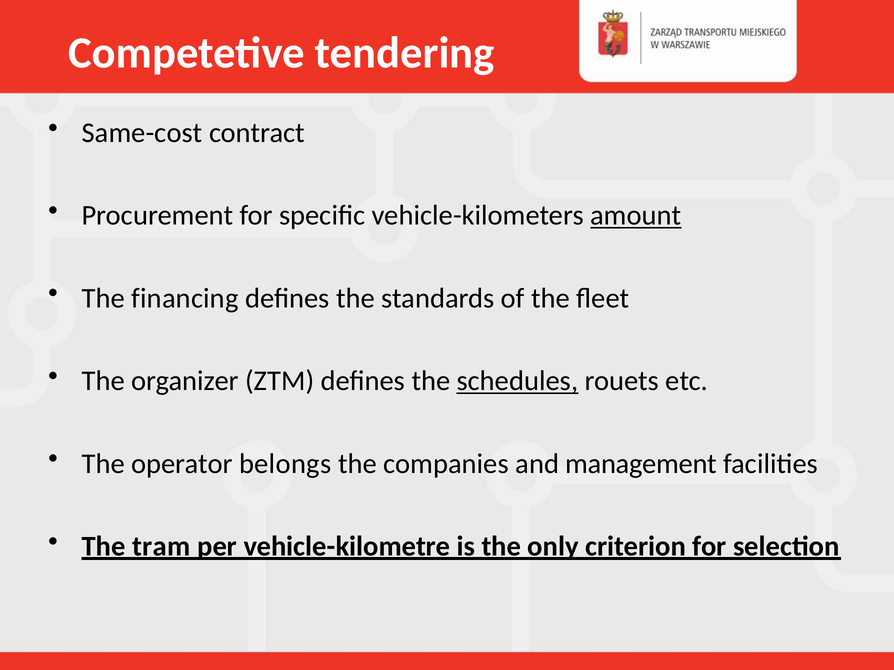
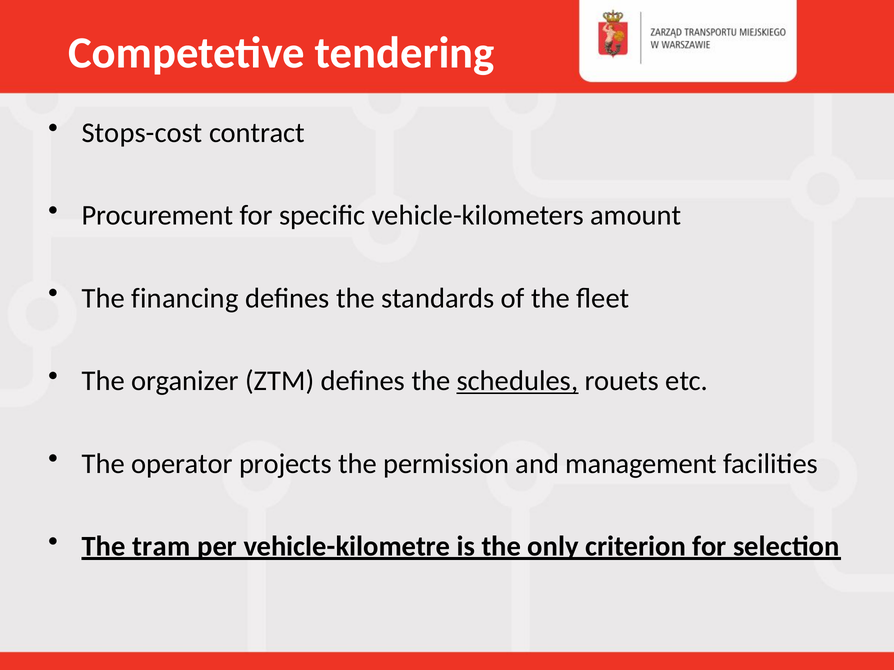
Same-cost: Same-cost -> Stops-cost (142, 133)
amount underline: present -> none (636, 216)
belongs: belongs -> projects (285, 464)
companies: companies -> permission (446, 464)
